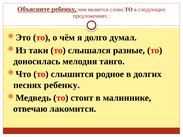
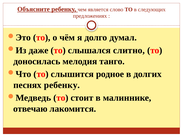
таки: таки -> даже (39, 50)
разные: разные -> слитно (129, 50)
